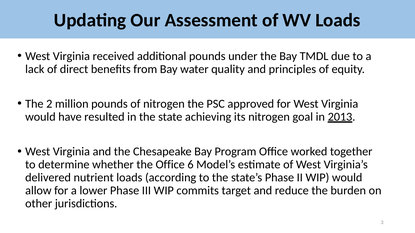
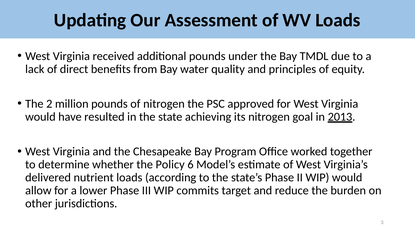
the Office: Office -> Policy (170, 165)
